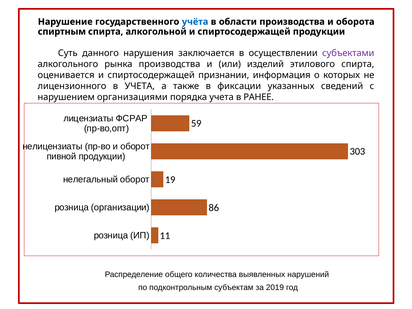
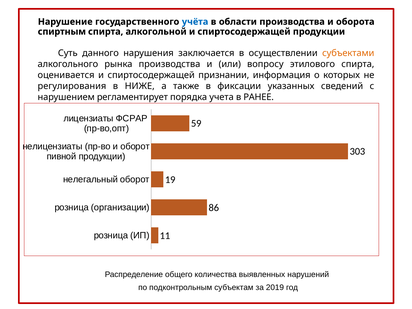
субъектами colour: purple -> orange (348, 53)
изделий: изделий -> вопросу (265, 64)
лицензионного: лицензионного -> регулирования (72, 86)
в УЧЕТА: УЧЕТА -> НИЖЕ (140, 86)
организациями: организациями -> регламентирует (132, 97)
